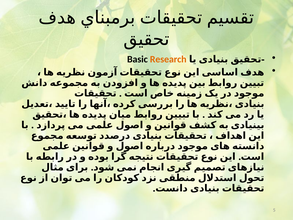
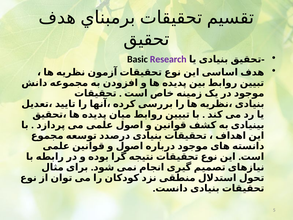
Research colour: orange -> purple (168, 59)
